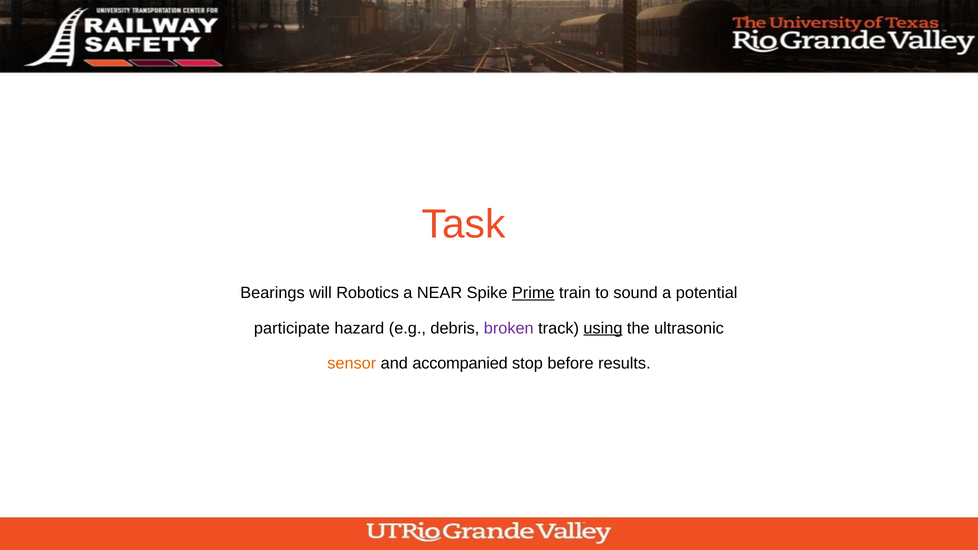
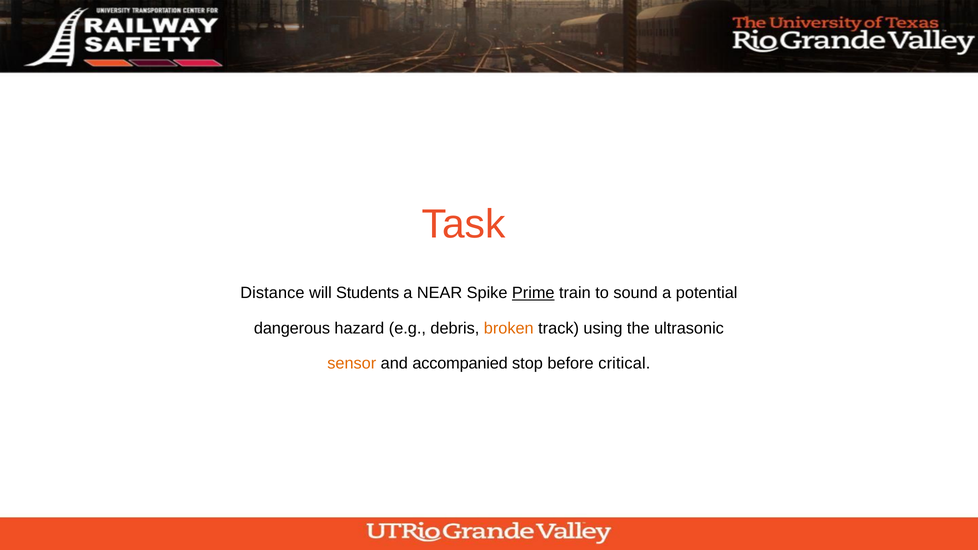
Bearings: Bearings -> Distance (272, 293)
Robotics: Robotics -> Students (368, 293)
participate: participate -> dangerous (292, 328)
broken colour: purple -> orange (509, 328)
using underline: present -> none (603, 328)
results: results -> critical (624, 363)
